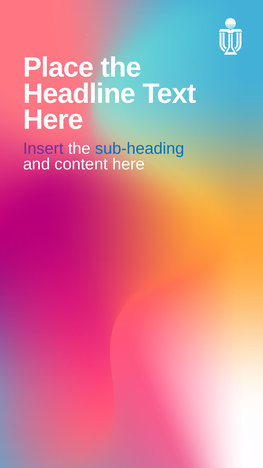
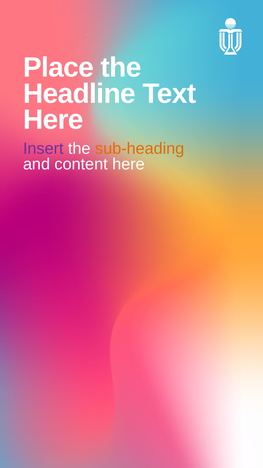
sub-heading colour: blue -> orange (140, 148)
